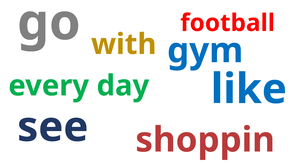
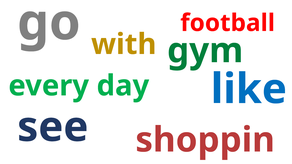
gym colour: blue -> green (205, 51)
